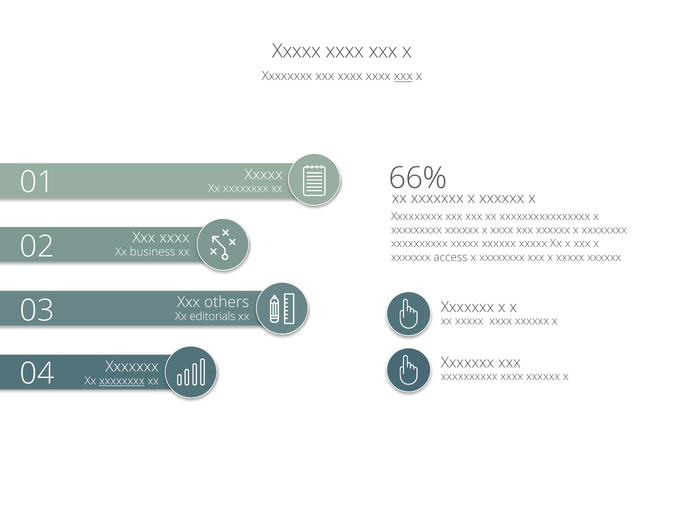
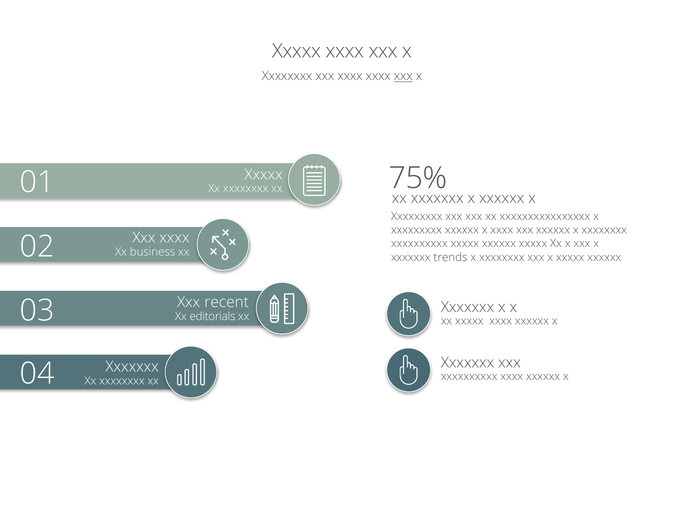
66%: 66% -> 75% (418, 178)
access: access -> trends (451, 257)
others: others -> recent (227, 302)
xxxxxxxx underline: present -> none (122, 381)
